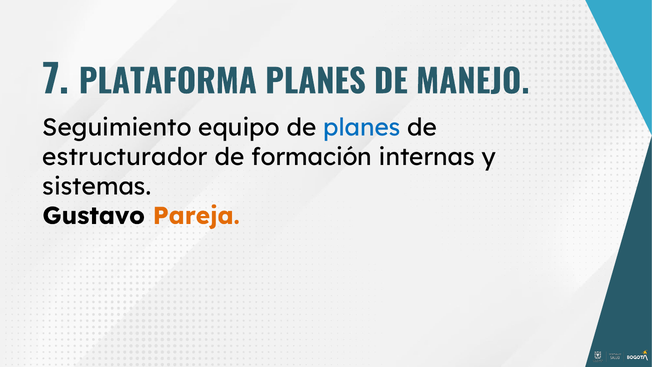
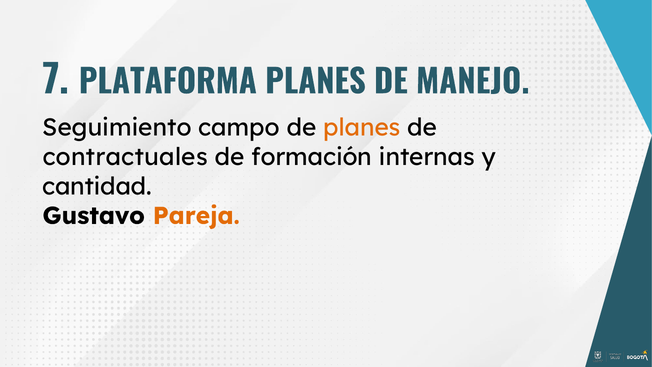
equipo: equipo -> campo (239, 128)
planes colour: blue -> orange (362, 128)
estructurador: estructurador -> contractuales (125, 157)
sistemas: sistemas -> cantidad (97, 186)
